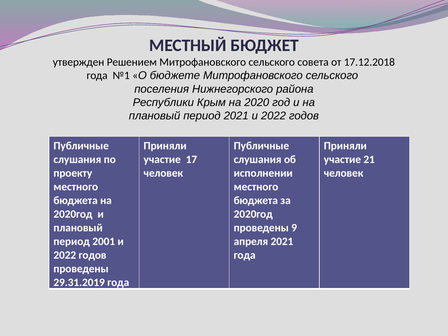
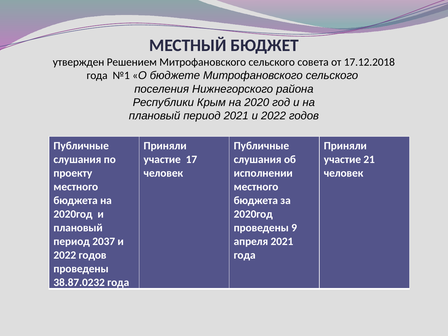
2001: 2001 -> 2037 (104, 241)
29.31.2019: 29.31.2019 -> 38.87.0232 (79, 282)
